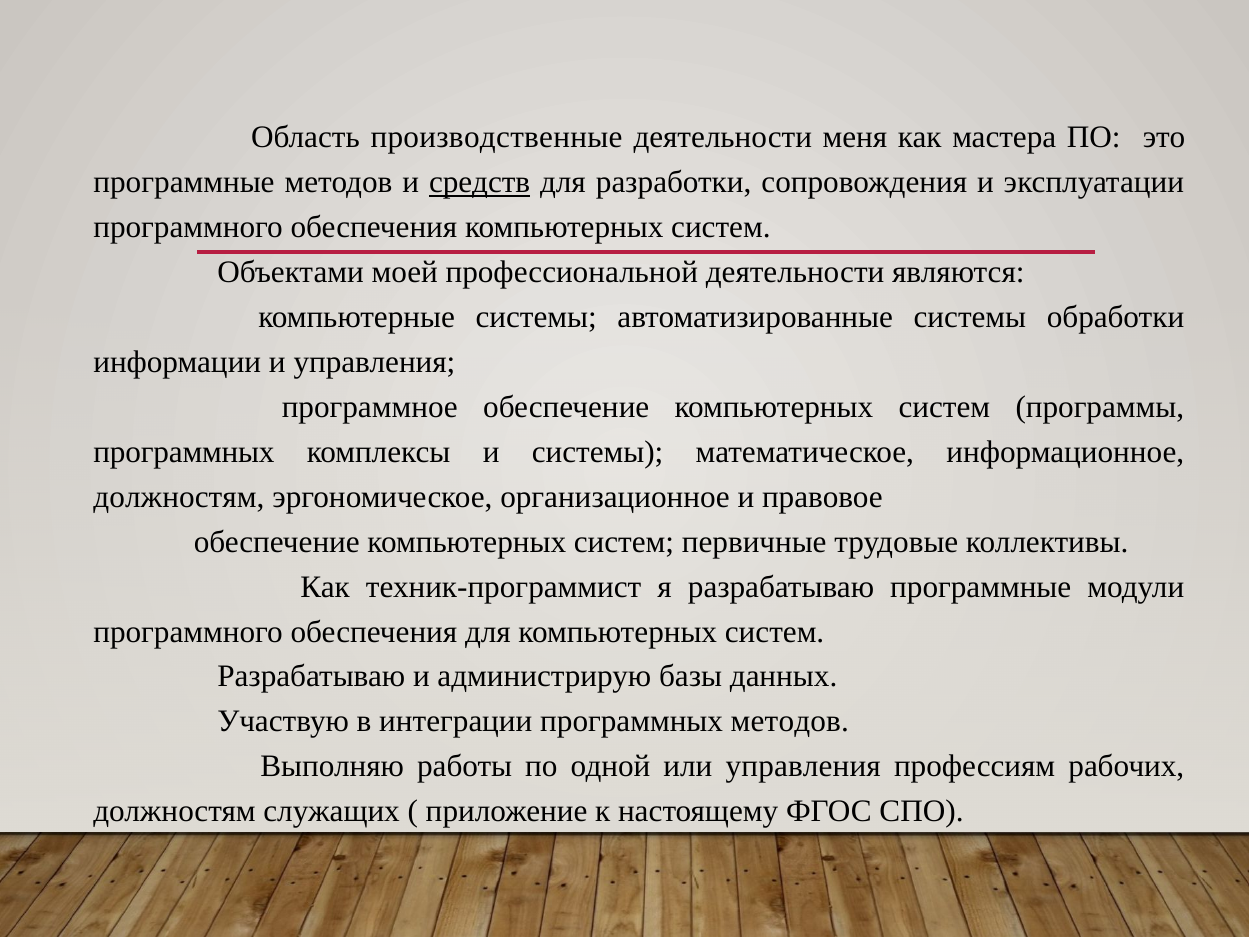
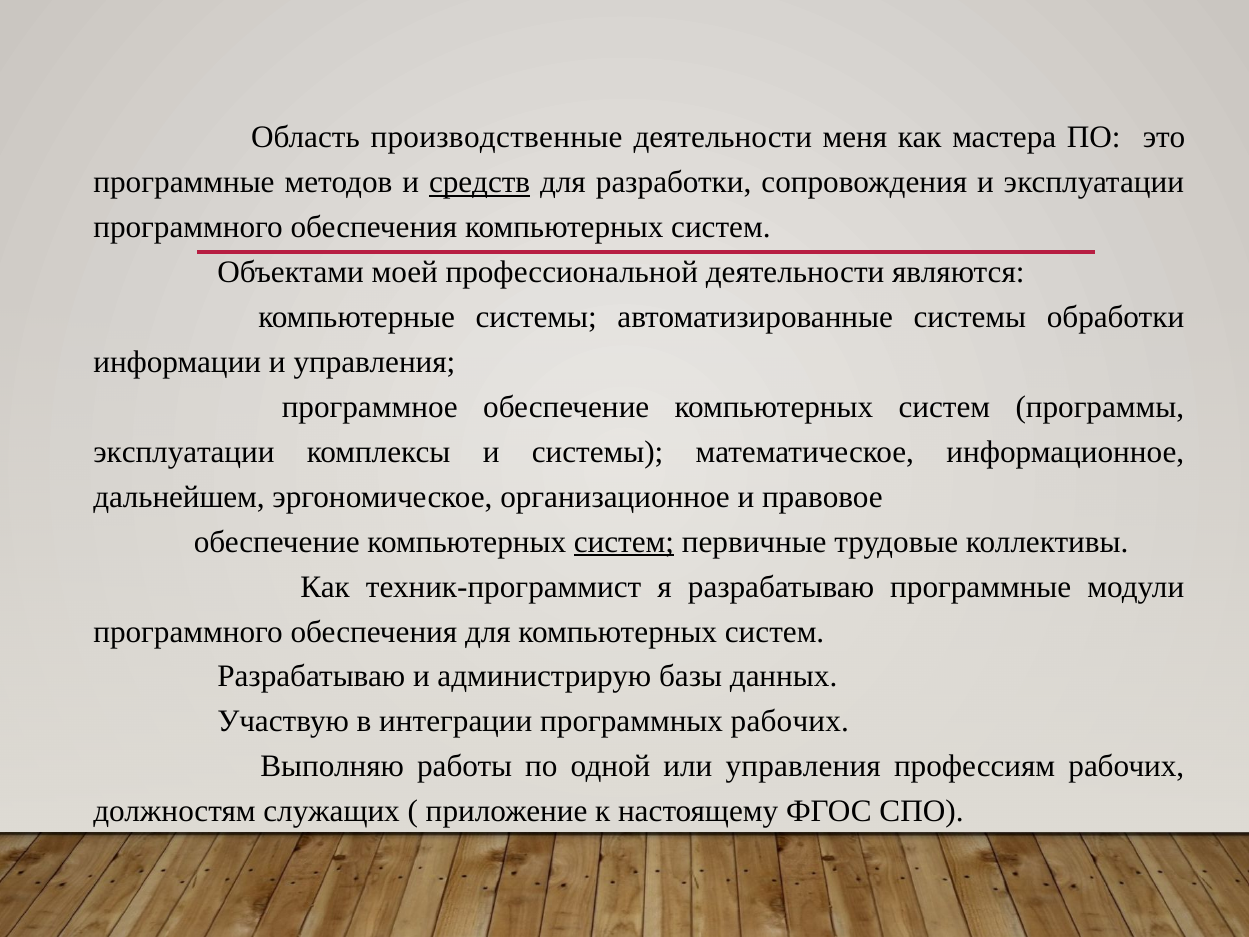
программных: программных -> эксплуатации (184, 452)
должностям: должностям -> дальнейшем (179, 497)
систем underline: none -> present (624, 542)
программных методов: методов -> рабочих (790, 721)
